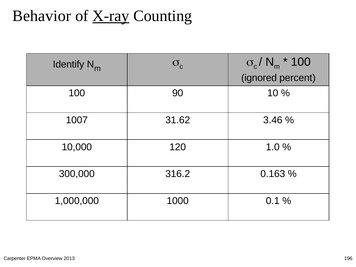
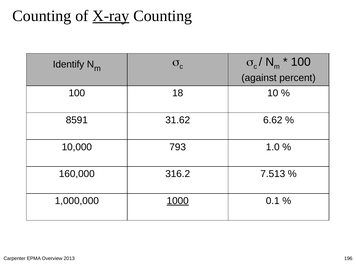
Behavior: Behavior -> Counting (42, 16)
ignored: ignored -> against (259, 78)
90: 90 -> 18 (178, 93)
1007: 1007 -> 8591 (77, 120)
3.46: 3.46 -> 6.62 (273, 120)
120: 120 -> 793 (178, 147)
300,000: 300,000 -> 160,000 (77, 174)
0.163: 0.163 -> 7.513 (273, 174)
1000 underline: none -> present (178, 201)
